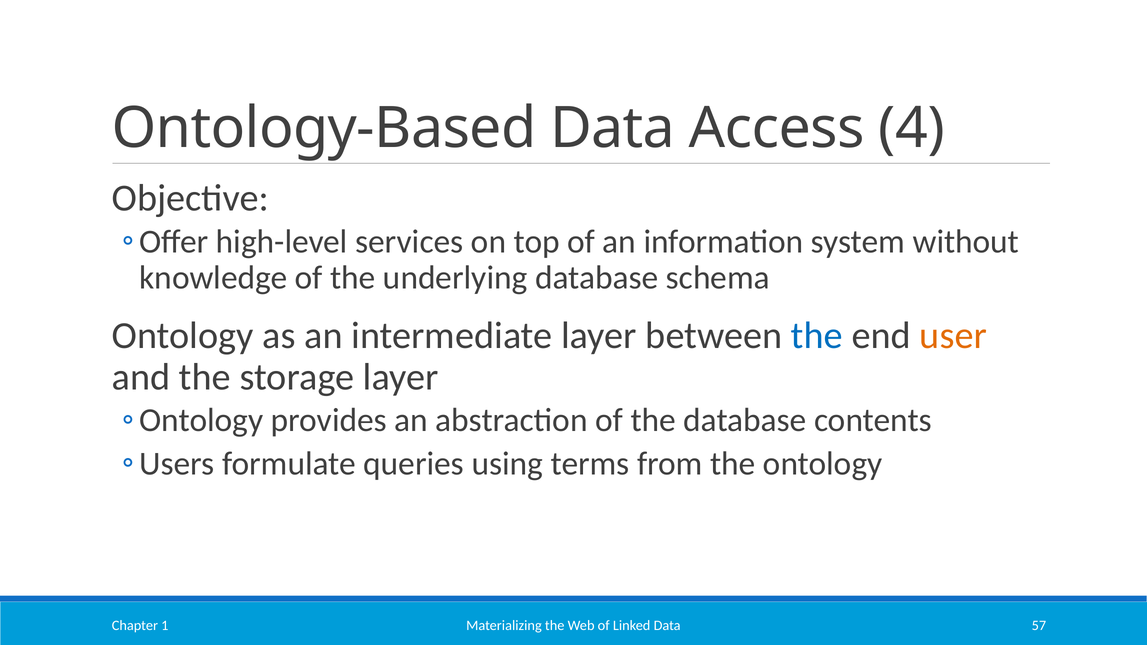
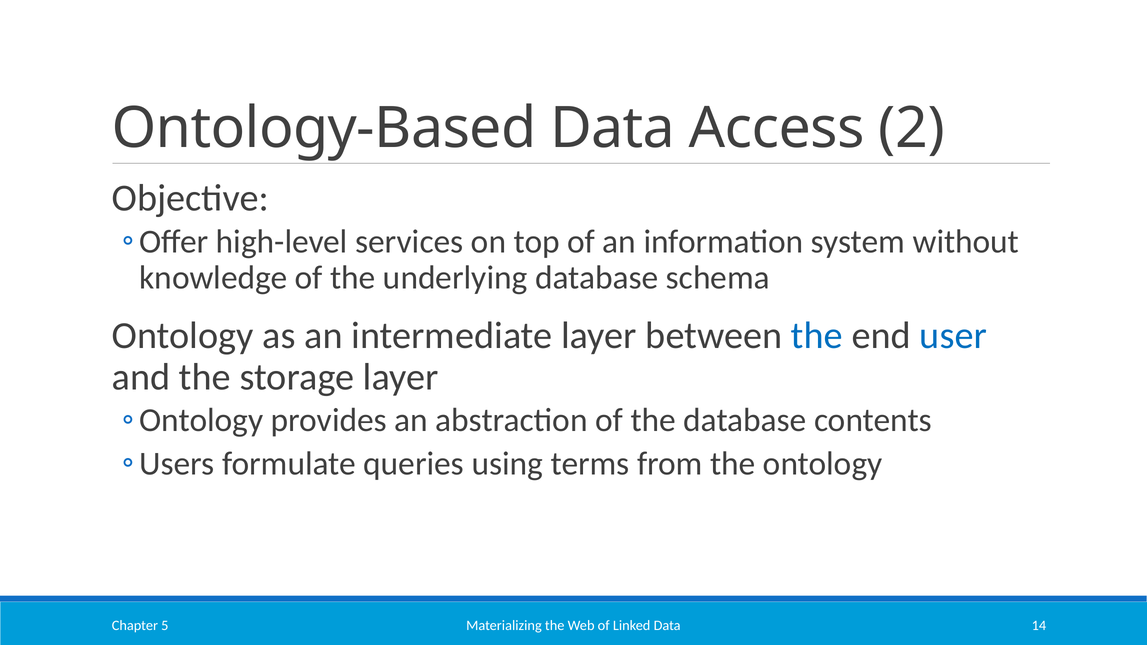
4: 4 -> 2 (912, 129)
user colour: orange -> blue (953, 336)
57: 57 -> 14 (1039, 626)
1: 1 -> 5 (165, 626)
